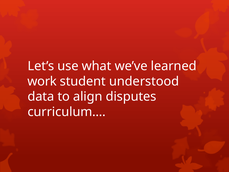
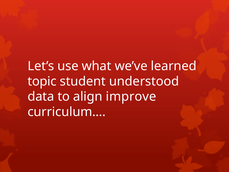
work: work -> topic (42, 81)
disputes: disputes -> improve (131, 96)
